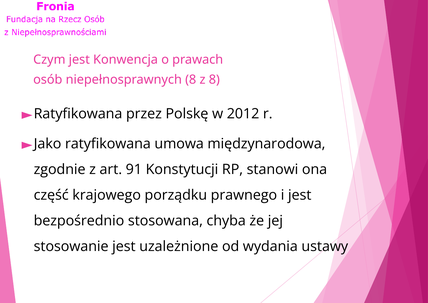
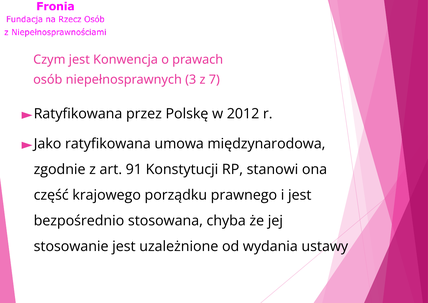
niepełnosprawnych 8: 8 -> 3 (191, 79)
z 8: 8 -> 7 (214, 79)
